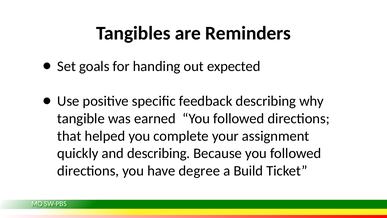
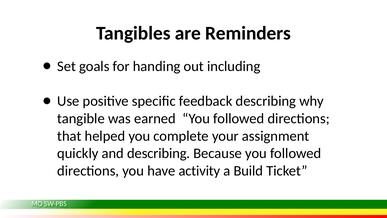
expected: expected -> including (234, 66)
degree: degree -> activity (199, 171)
